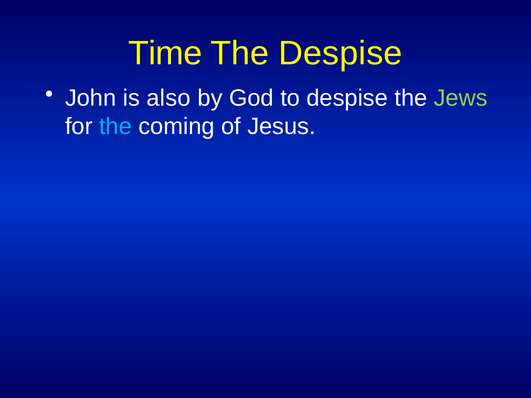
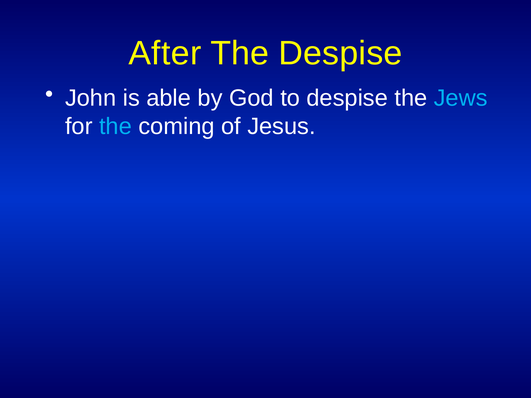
Time: Time -> After (165, 53)
also: also -> able (169, 98)
Jews colour: light green -> light blue (461, 98)
